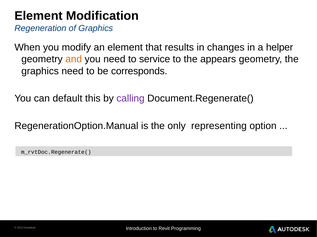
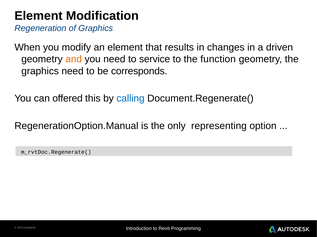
helper: helper -> driven (280, 48)
appears: appears -> function (218, 59)
default: default -> offered (68, 99)
calling colour: purple -> blue (131, 99)
